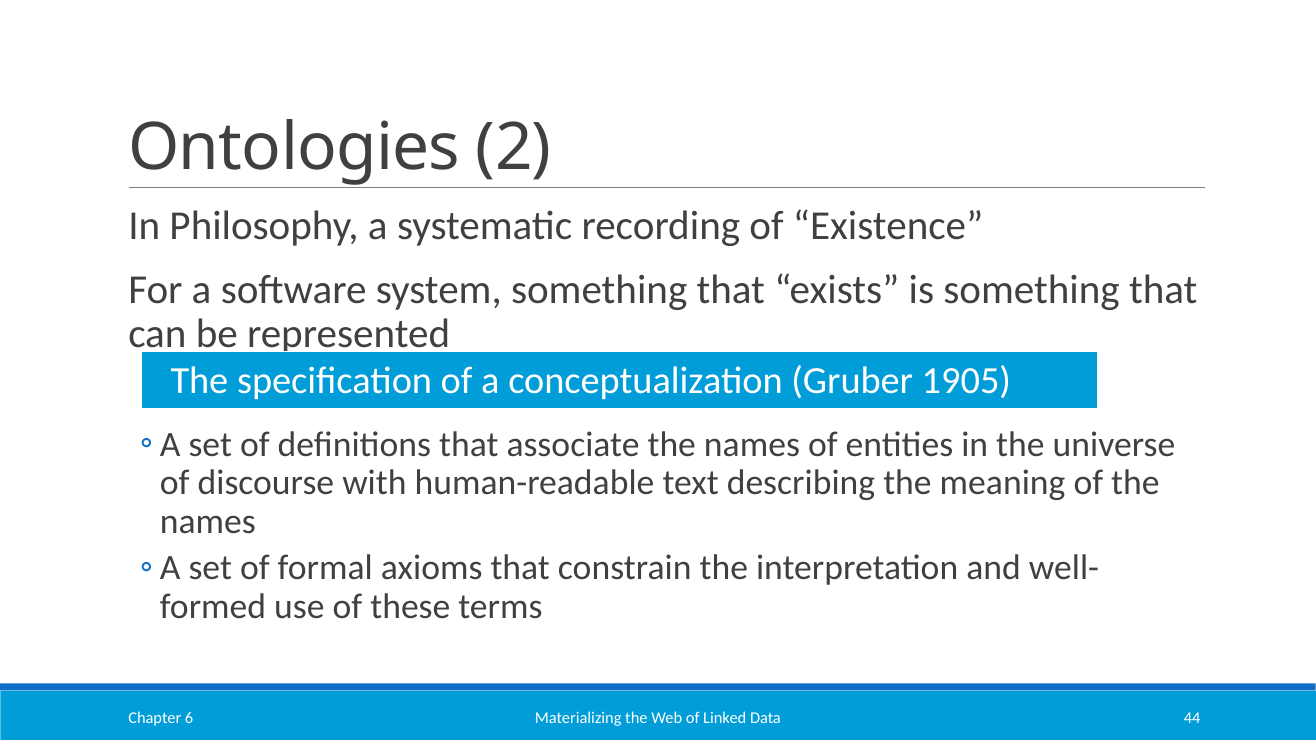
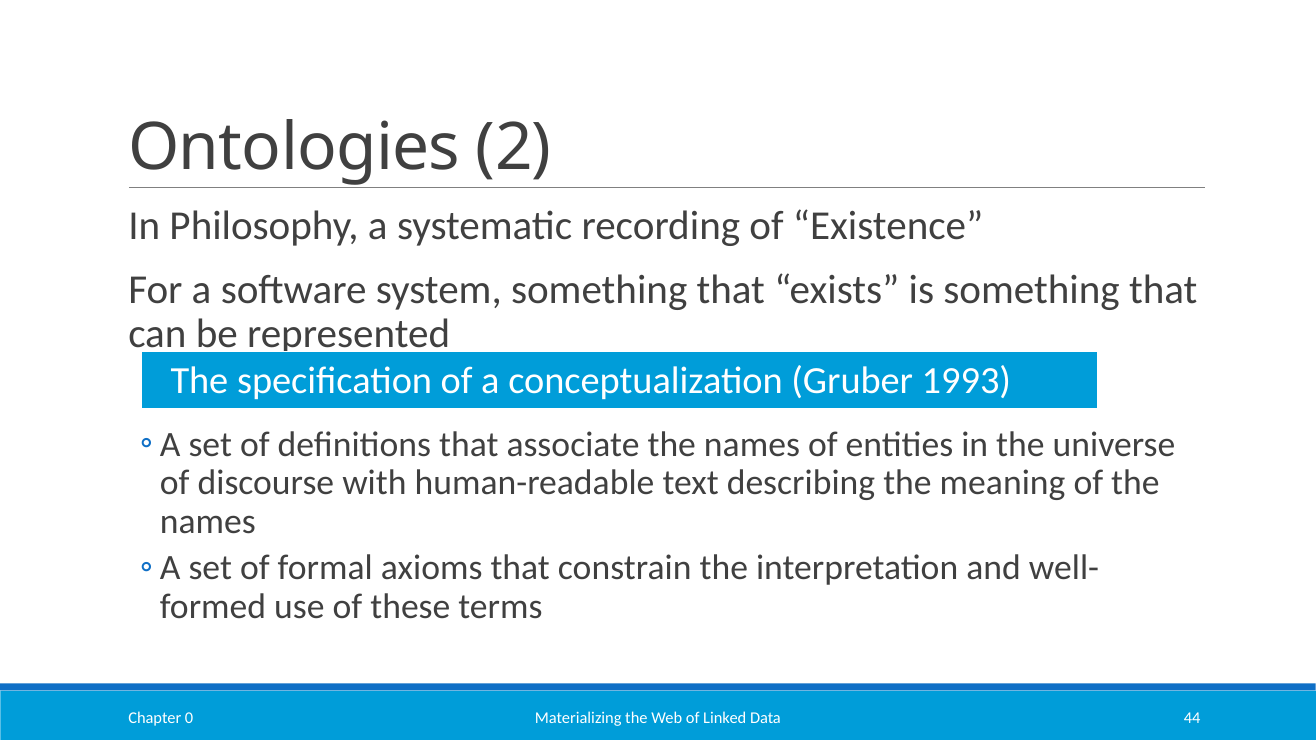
1905: 1905 -> 1993 (966, 381)
6: 6 -> 0 (189, 718)
